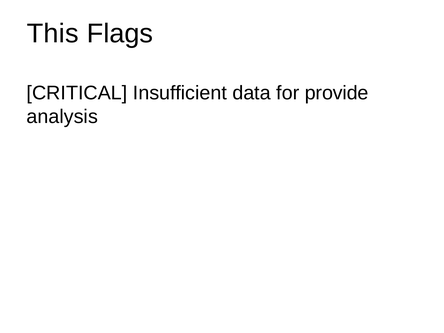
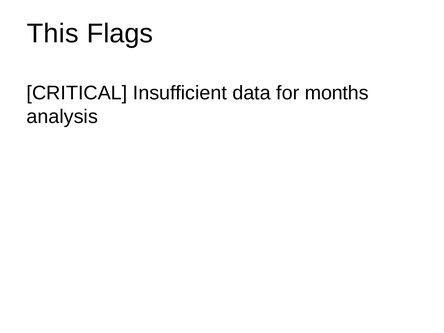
provide: provide -> months (337, 93)
